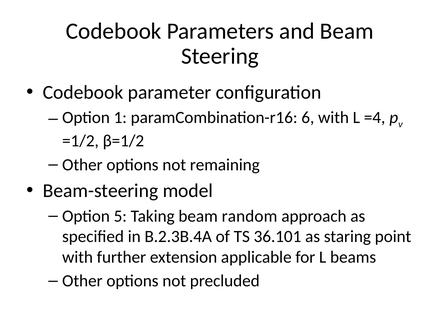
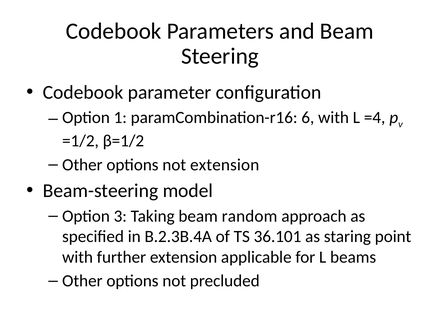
not remaining: remaining -> extension (225, 165)
5: 5 -> 3 (120, 216)
